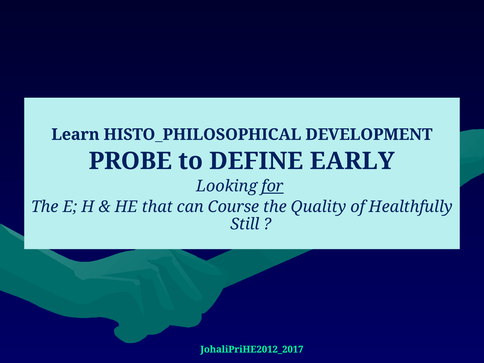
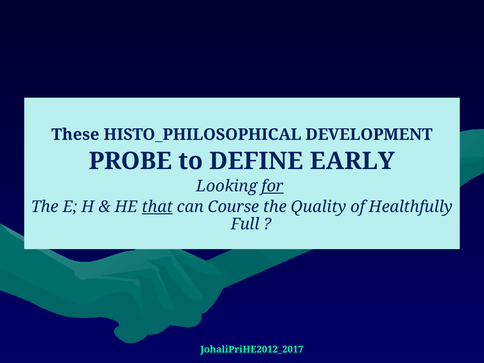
Learn: Learn -> These (75, 135)
that underline: none -> present (157, 207)
Still: Still -> Full (245, 224)
